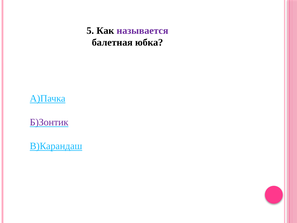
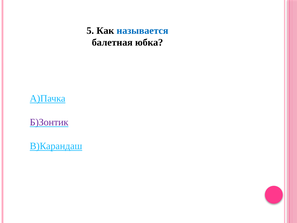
называется colour: purple -> blue (142, 31)
